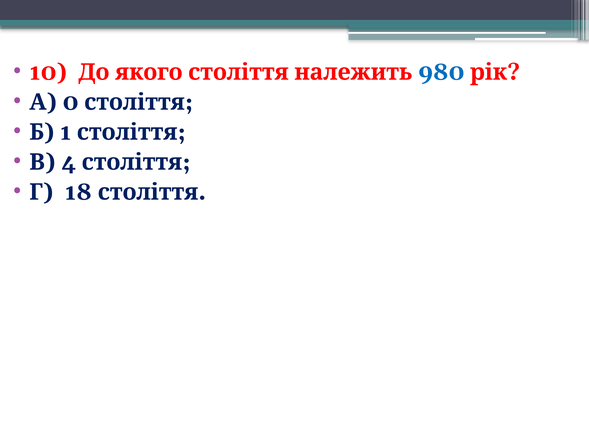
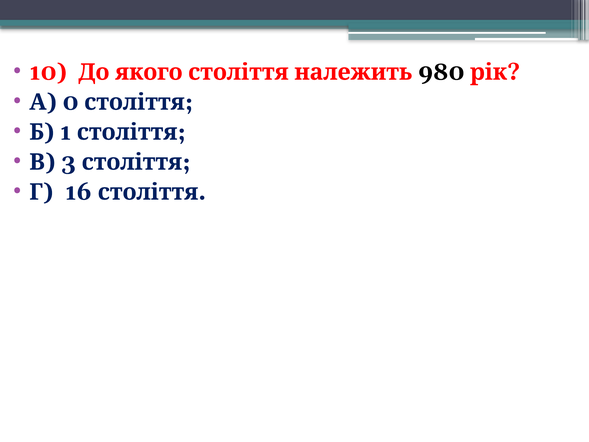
980 colour: blue -> black (441, 72)
4: 4 -> 3 (69, 162)
18: 18 -> 16 (78, 192)
